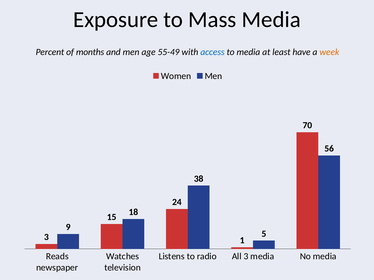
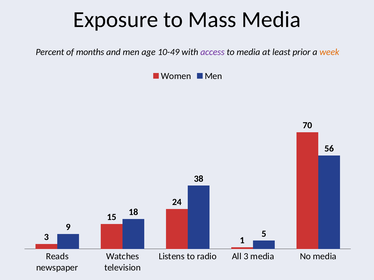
55-49: 55-49 -> 10-49 (169, 52)
access colour: blue -> purple (212, 52)
have: have -> prior (302, 52)
